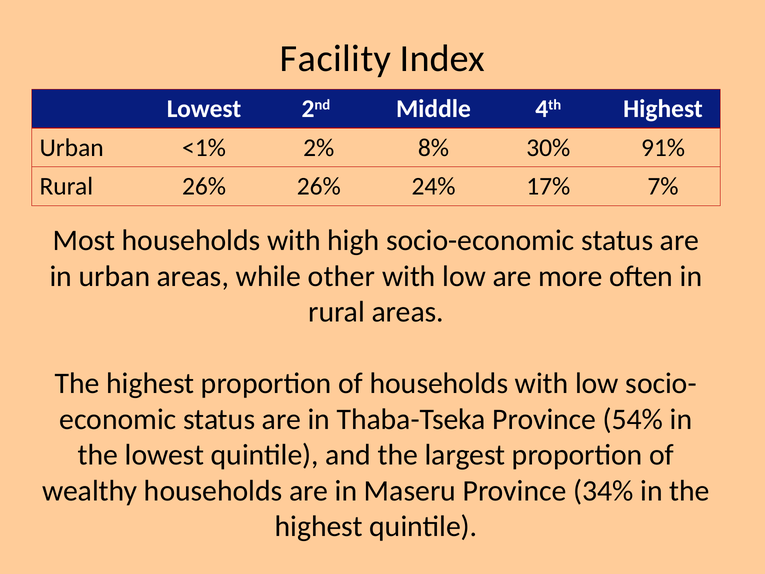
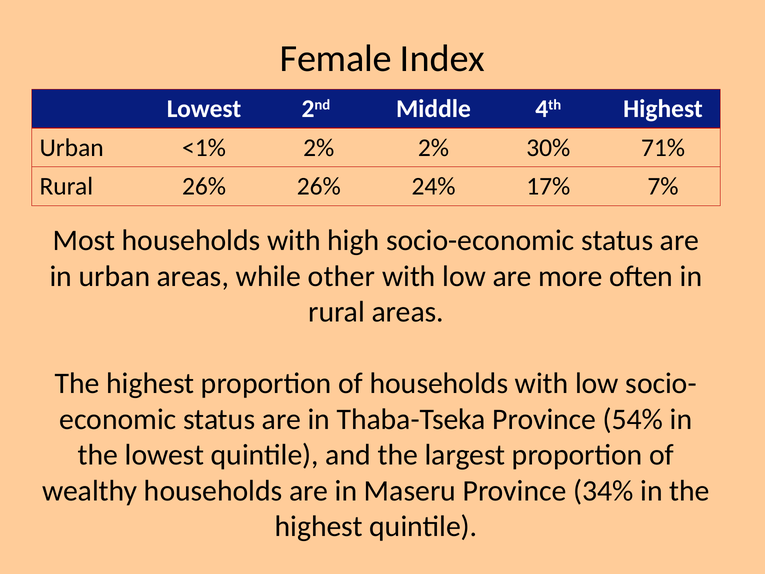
Facility: Facility -> Female (336, 59)
2% 8%: 8% -> 2% (434, 148)
91%: 91% -> 71% (663, 148)
